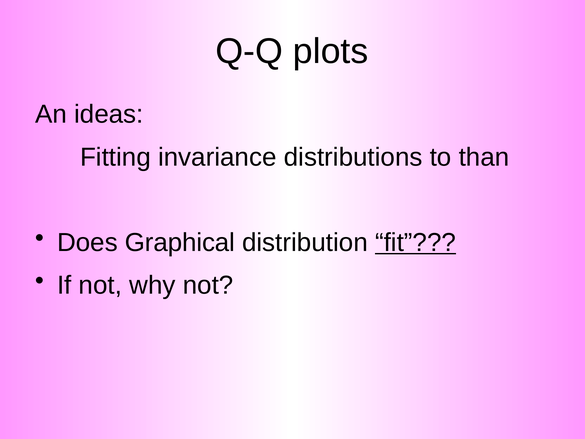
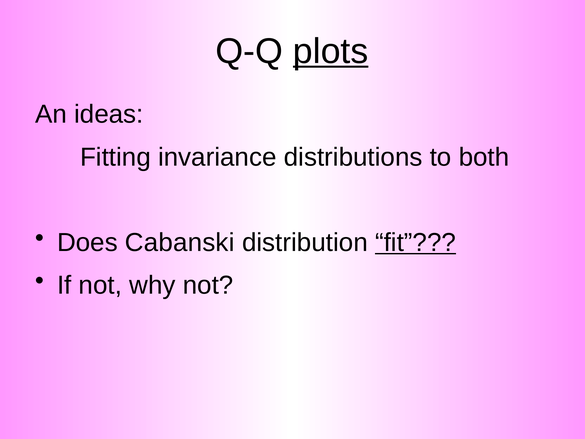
plots underline: none -> present (331, 51)
than: than -> both (484, 157)
Graphical: Graphical -> Cabanski (180, 242)
